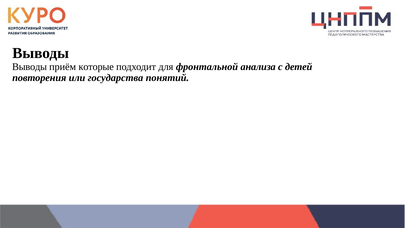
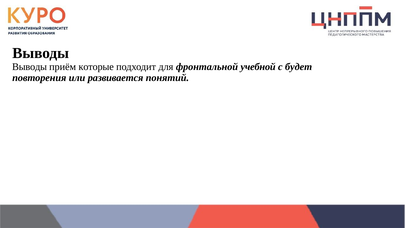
анализа: анализа -> учебной (258, 67)
детей: детей -> будет (299, 67)
государства: государства -> развивается (116, 78)
